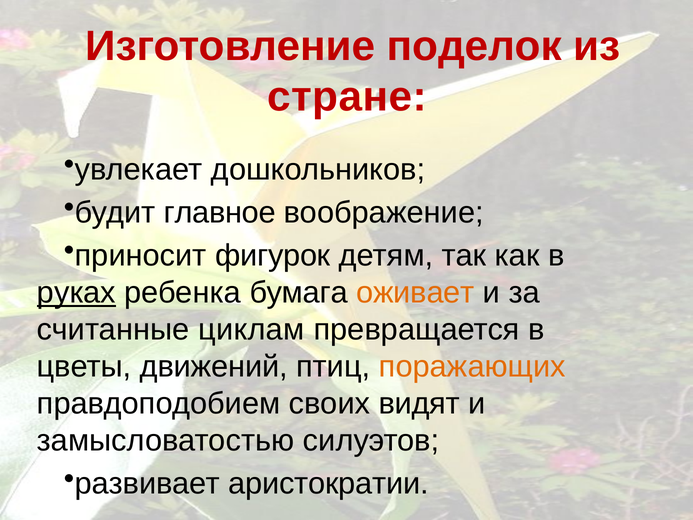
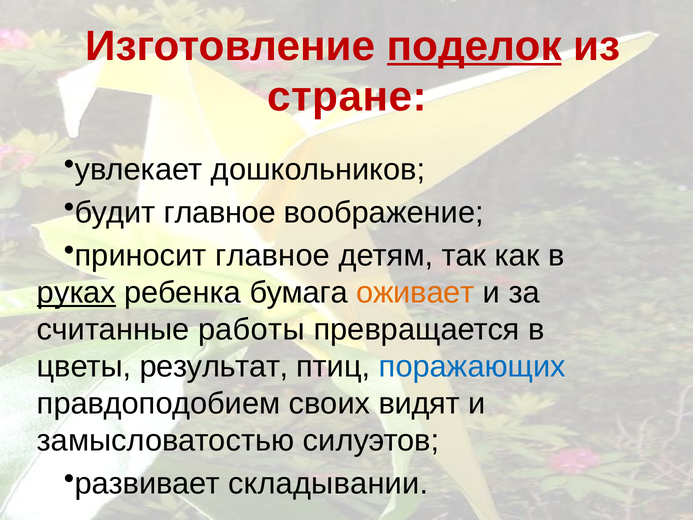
поделок underline: none -> present (474, 46)
приносит фигурок: фигурок -> главное (273, 256)
циклам: циклам -> работы (251, 330)
движений: движений -> результат (214, 367)
поражающих colour: orange -> blue (472, 367)
аристократии: аристократии -> складывании (328, 484)
